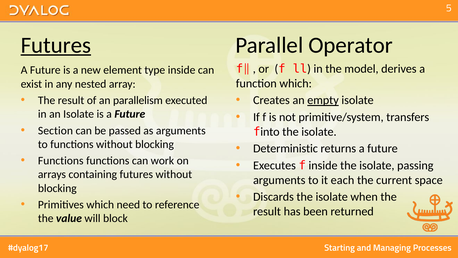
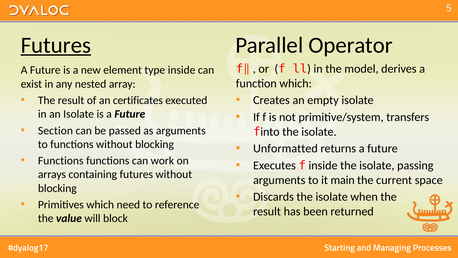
empty underline: present -> none (323, 100)
parallelism: parallelism -> certificates (138, 100)
Deterministic: Deterministic -> Unformatted (285, 148)
each: each -> main (343, 180)
